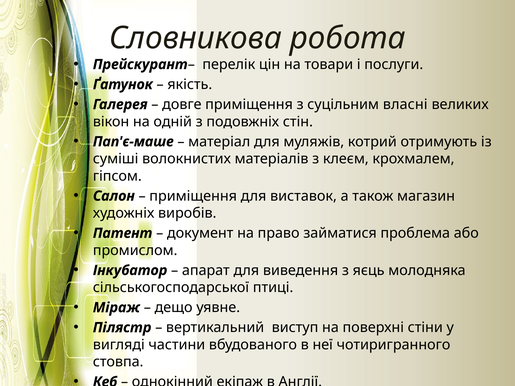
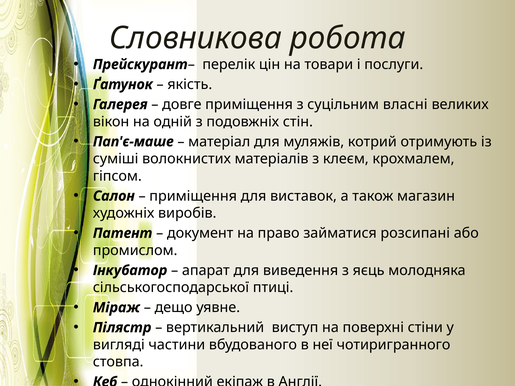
проблема: проблема -> розсипані (415, 233)
